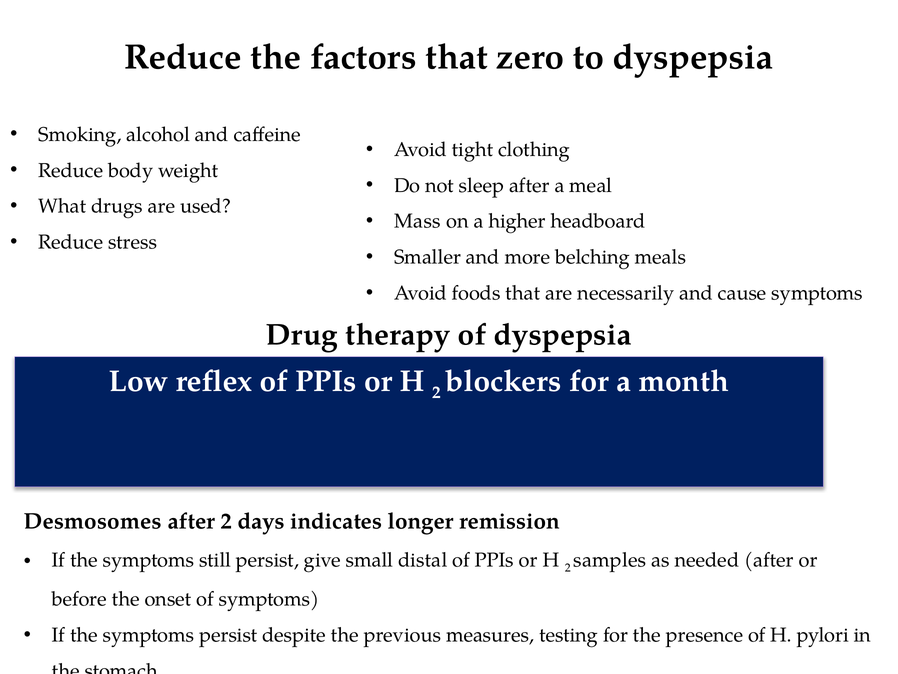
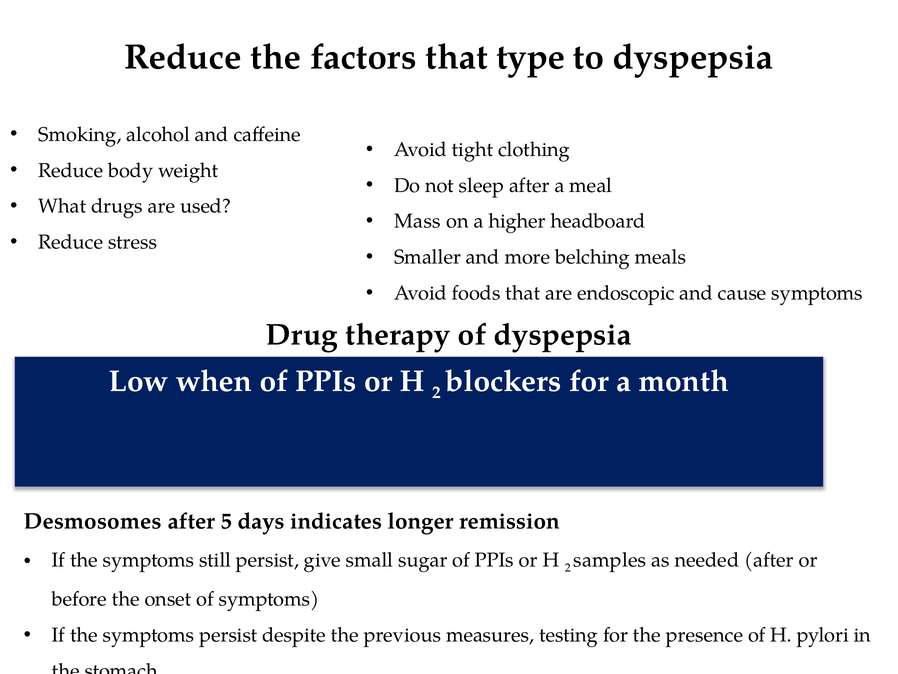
zero: zero -> type (531, 57)
necessarily: necessarily -> endoscopic (626, 293)
reflex: reflex -> when (214, 381)
after 2: 2 -> 5 (226, 521)
distal: distal -> sugar (423, 560)
